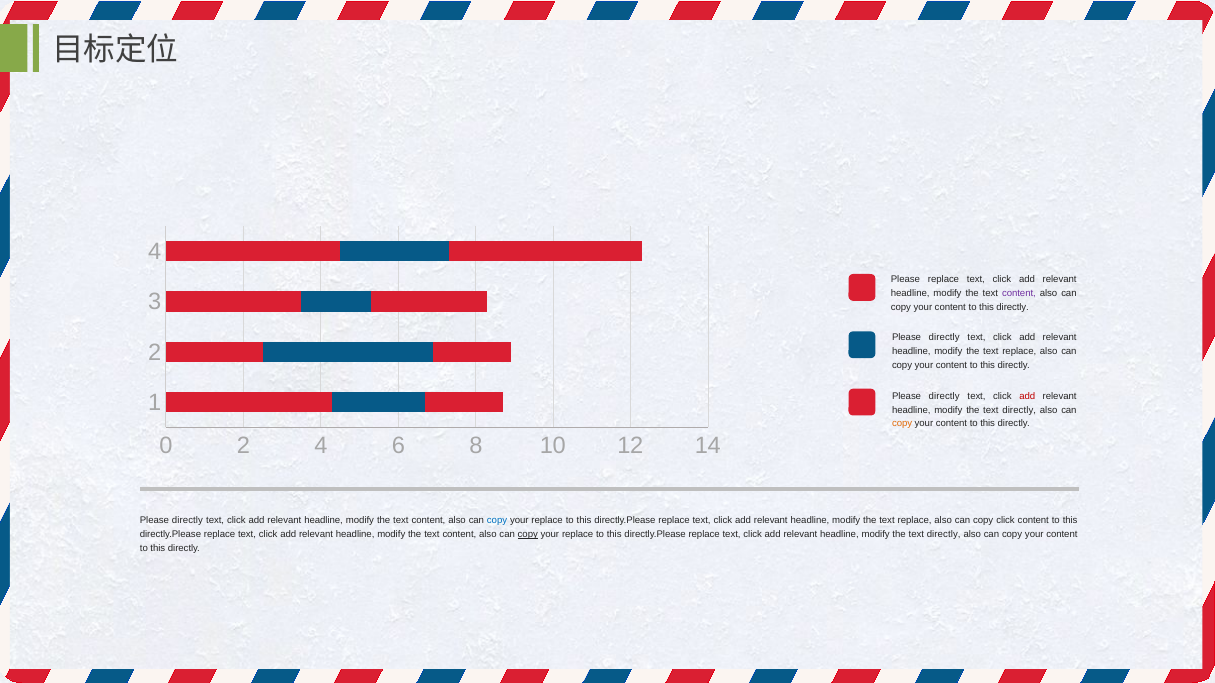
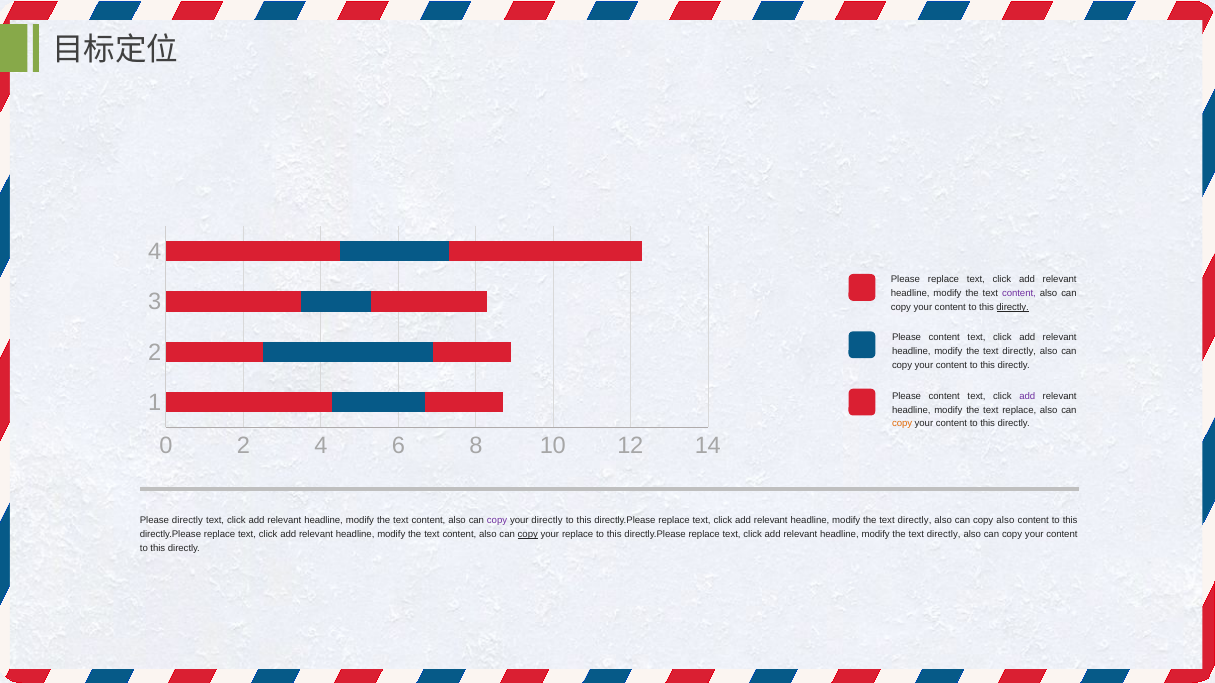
directly underline: none -> present (1013, 307)
directly: directly -> content (944, 338)
replace: replace -> directly (1019, 352)
directly: directly -> content (944, 396)
add colour: red -> purple (1027, 396)
directly: directly -> replace (1019, 410)
copy colour: blue -> purple (497, 521)
replace: replace -> directly (547, 521)
replace: replace -> directly (915, 521)
copy click: click -> also (1005, 521)
